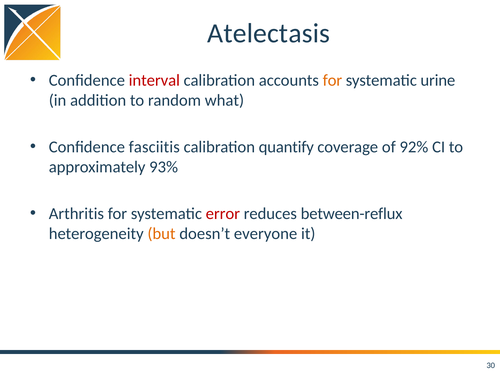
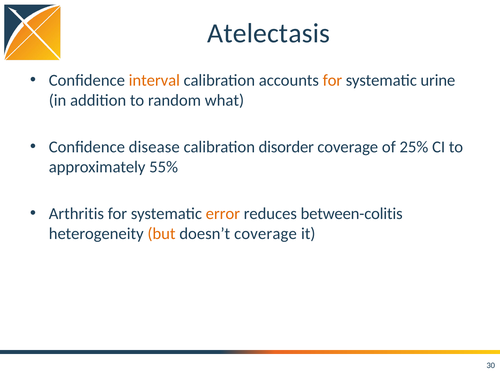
interval colour: red -> orange (154, 80)
fasciitis: fasciitis -> disease (154, 147)
quantify: quantify -> disorder (286, 147)
92%: 92% -> 25% (414, 147)
93%: 93% -> 55% (164, 167)
error colour: red -> orange (223, 214)
between-reflux: between-reflux -> between-colitis (352, 214)
doesn’t everyone: everyone -> coverage (266, 234)
